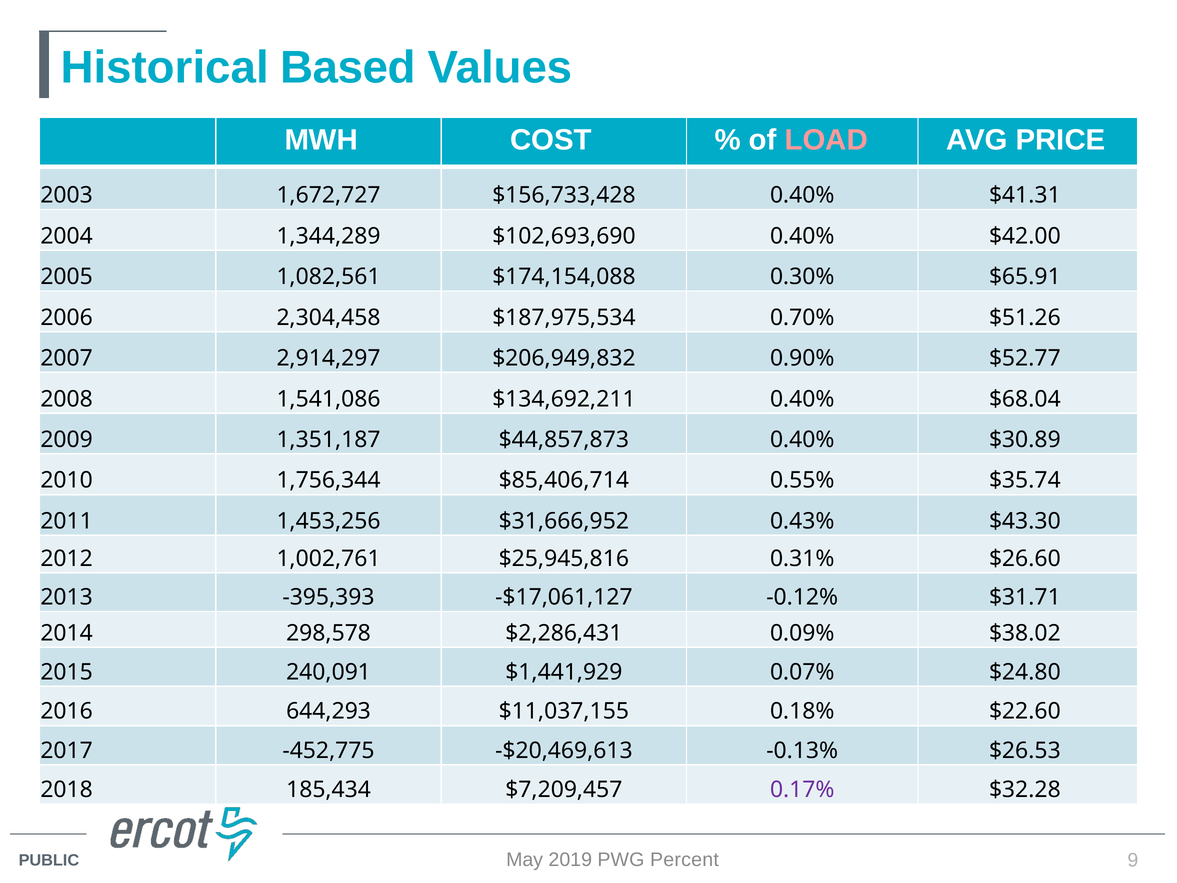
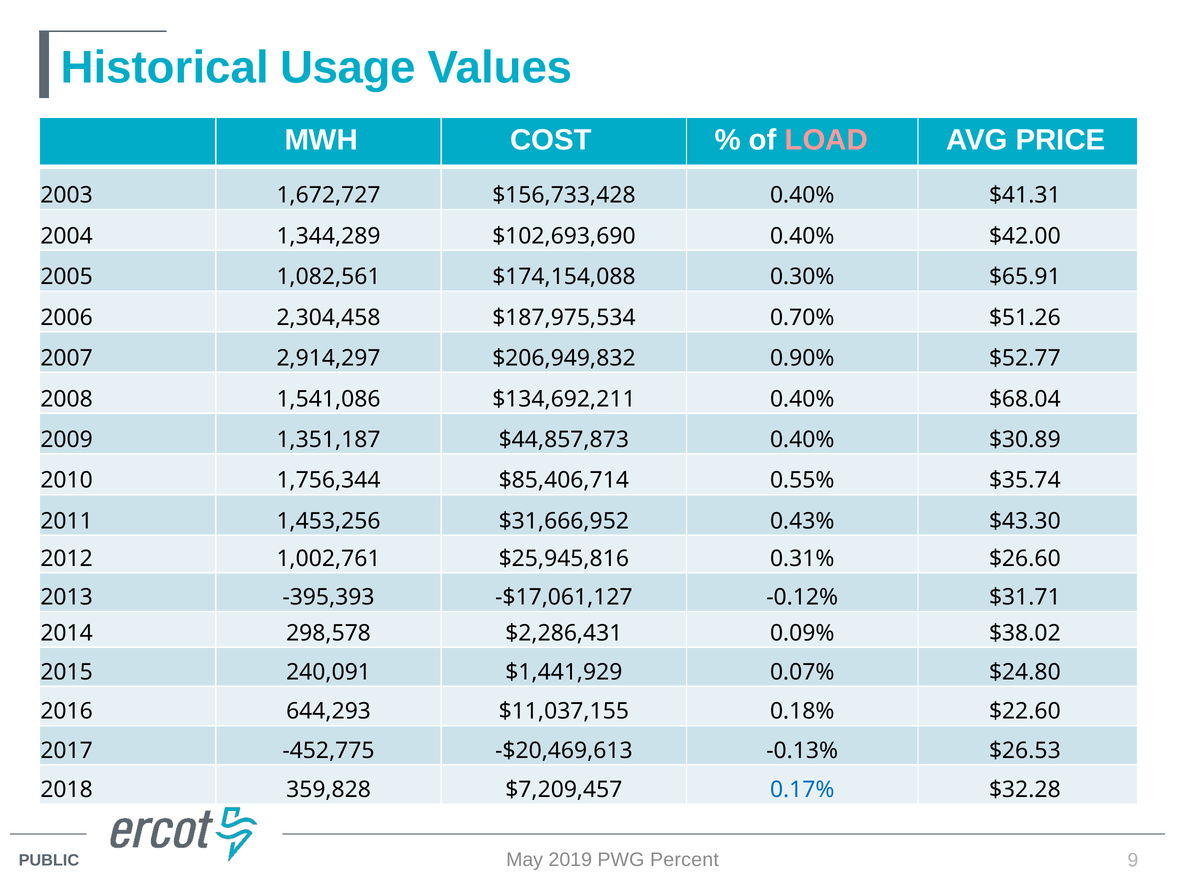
Based: Based -> Usage (348, 68)
185,434: 185,434 -> 359,828 (329, 790)
0.17% colour: purple -> blue (802, 790)
